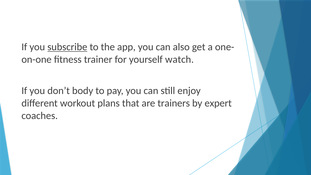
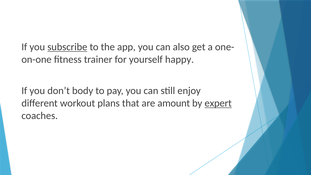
watch: watch -> happy (179, 59)
trainers: trainers -> amount (174, 103)
expert underline: none -> present (218, 103)
